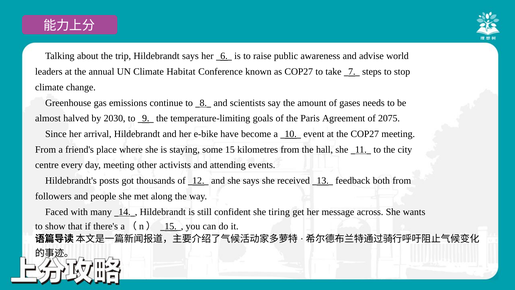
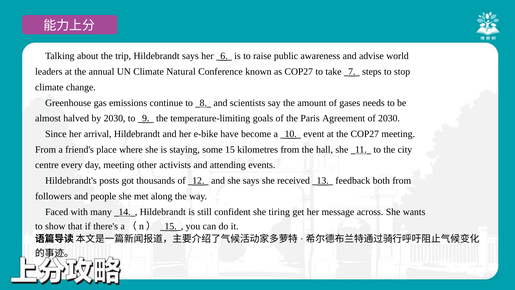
Habitat: Habitat -> Natural (181, 72)
of 2075: 2075 -> 2030 (389, 118)
